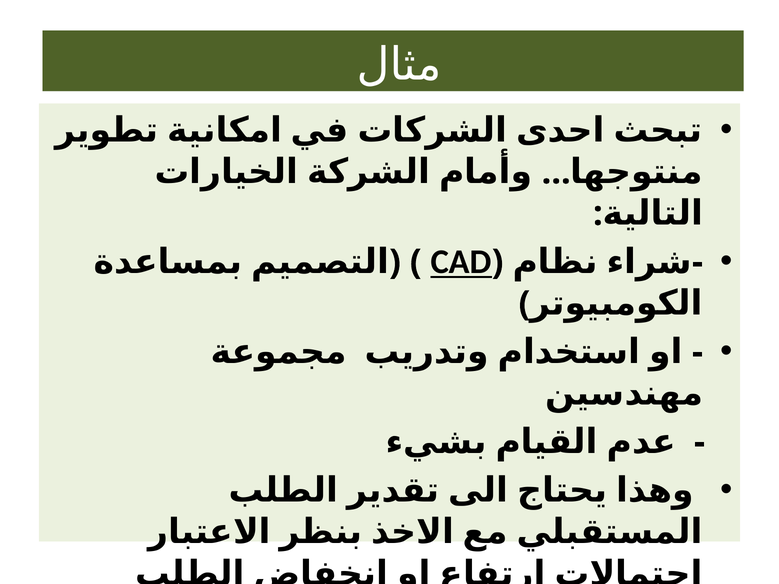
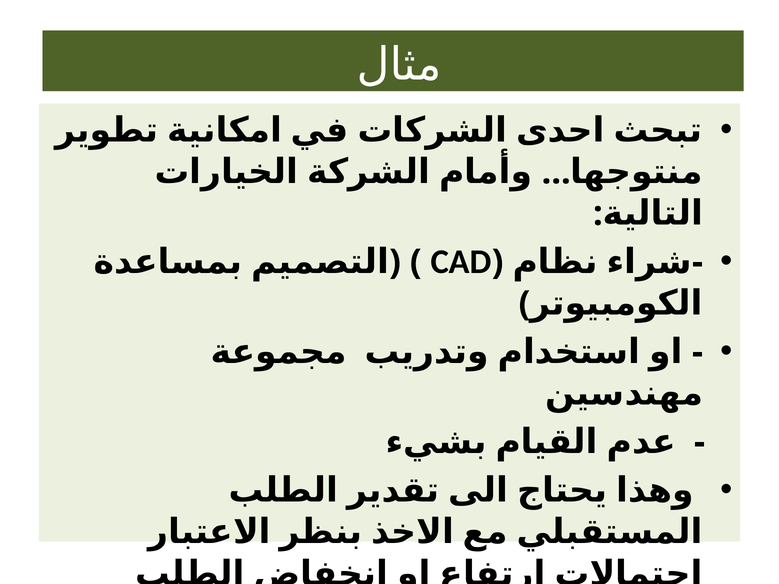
CAD underline: present -> none (461, 262)
